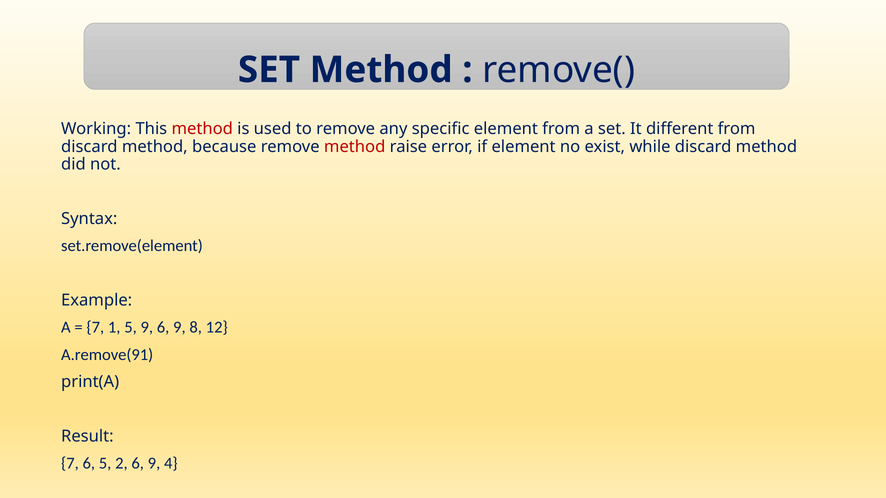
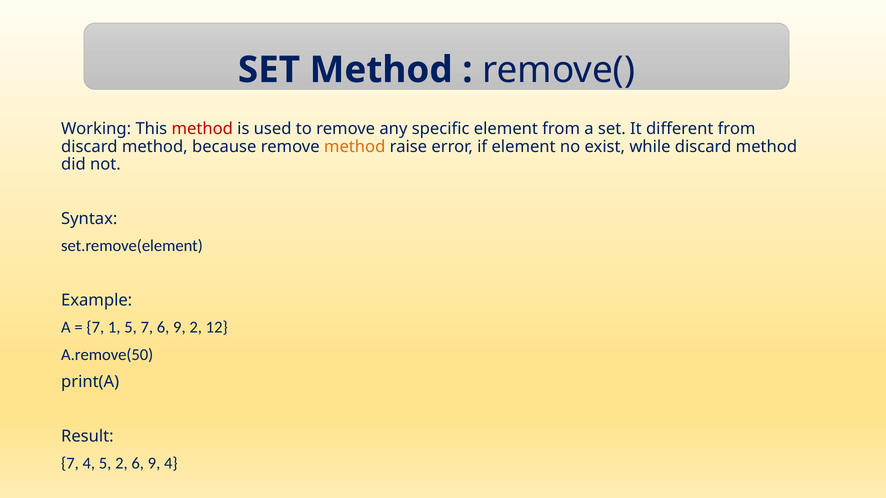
method colour: red -> orange (355, 147)
5 9: 9 -> 7 (147, 328)
9 8: 8 -> 2 (196, 328)
A.remove(91: A.remove(91 -> A.remove(50 (107, 355)
7 6: 6 -> 4 (89, 464)
